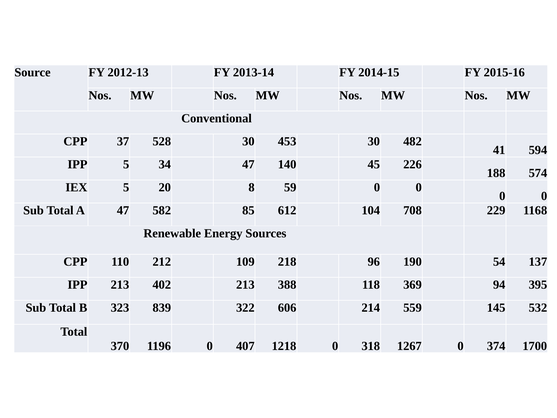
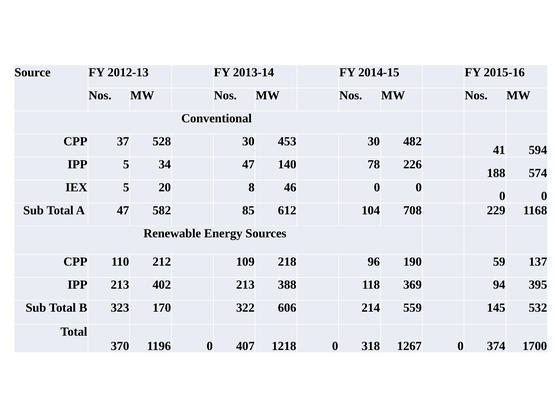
45: 45 -> 78 (374, 164)
59: 59 -> 46 (290, 187)
54: 54 -> 59 (499, 262)
839: 839 -> 170 (162, 308)
